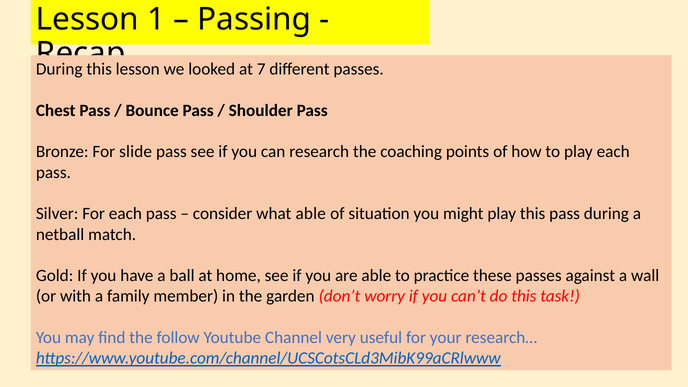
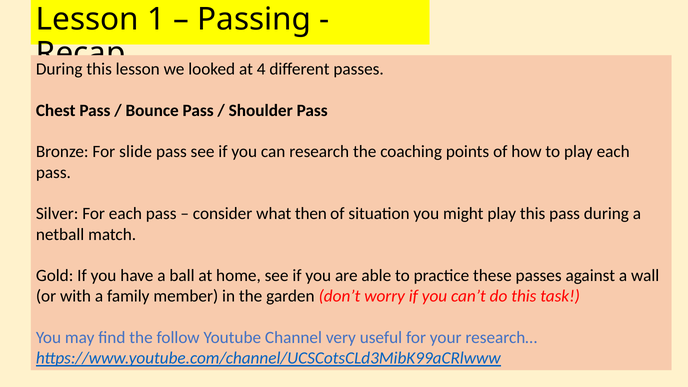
7: 7 -> 4 (261, 69)
what able: able -> then (311, 214)
